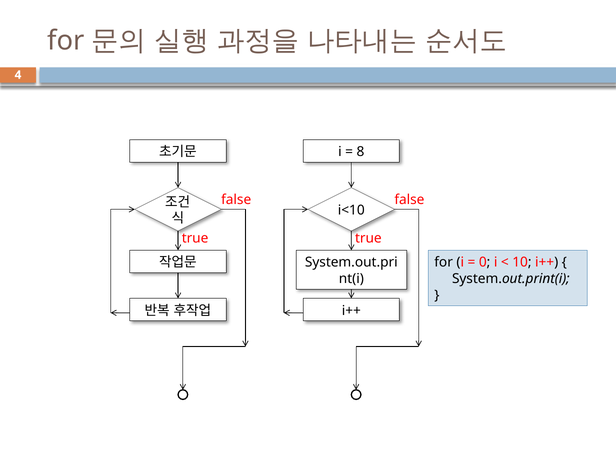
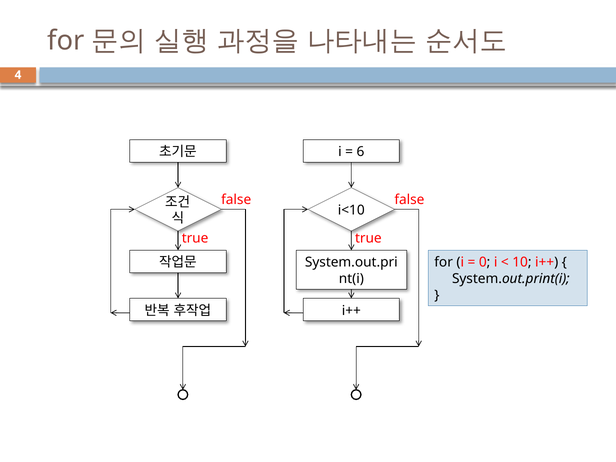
8: 8 -> 6 (360, 152)
